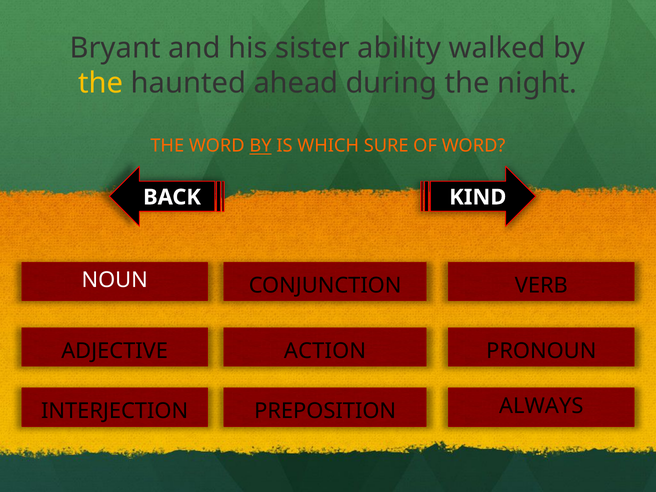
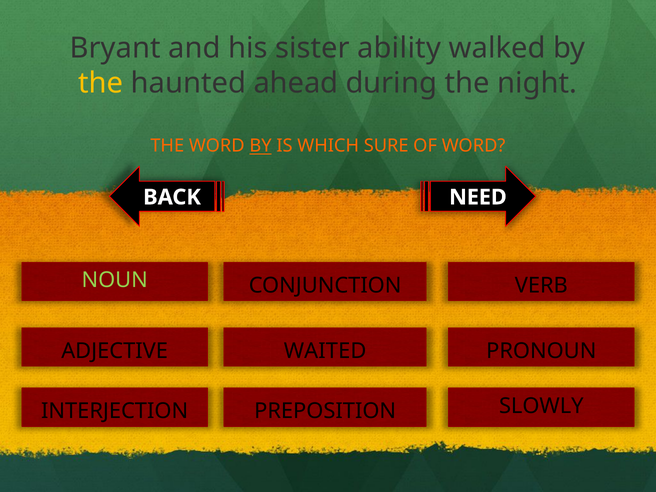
KIND: KIND -> NEED (478, 197)
NOUN colour: white -> light green (115, 280)
ACTION: ACTION -> WAITED (325, 351)
ALWAYS: ALWAYS -> SLOWLY (541, 406)
